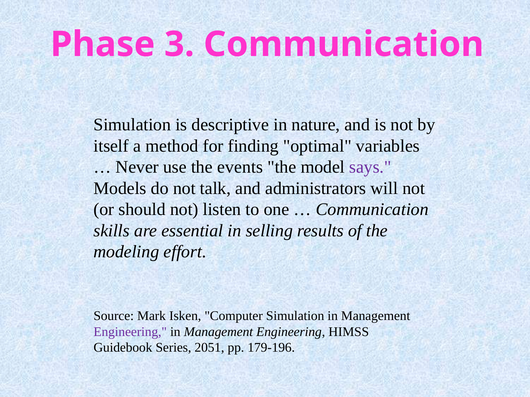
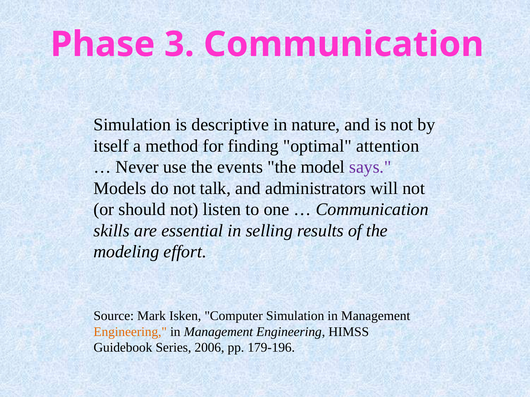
variables: variables -> attention (388, 146)
Engineering colour: purple -> orange (130, 332)
2051: 2051 -> 2006 (209, 348)
